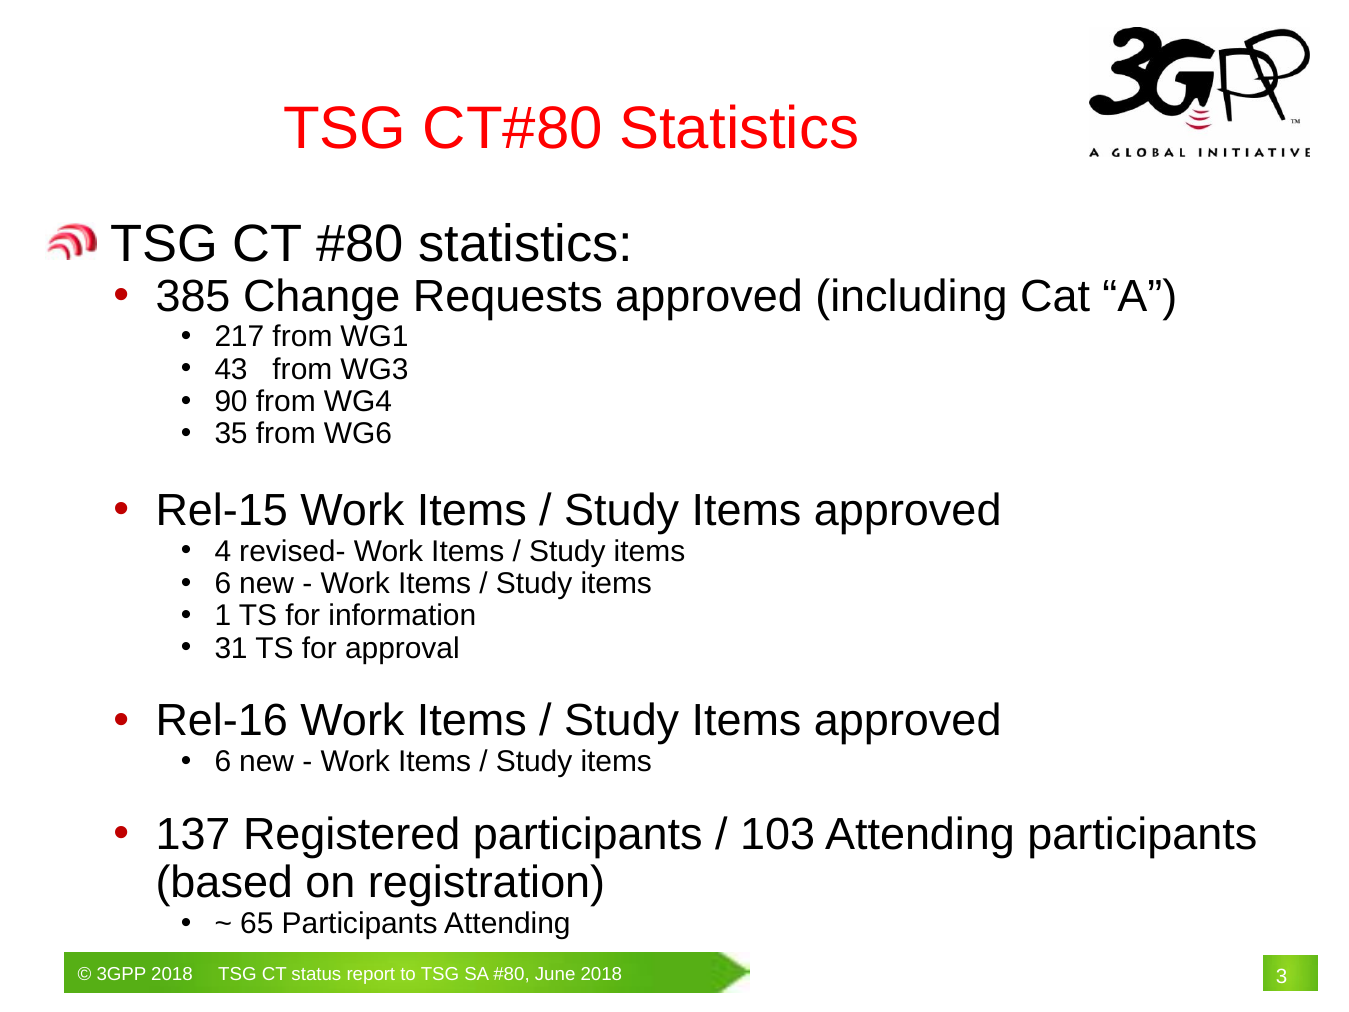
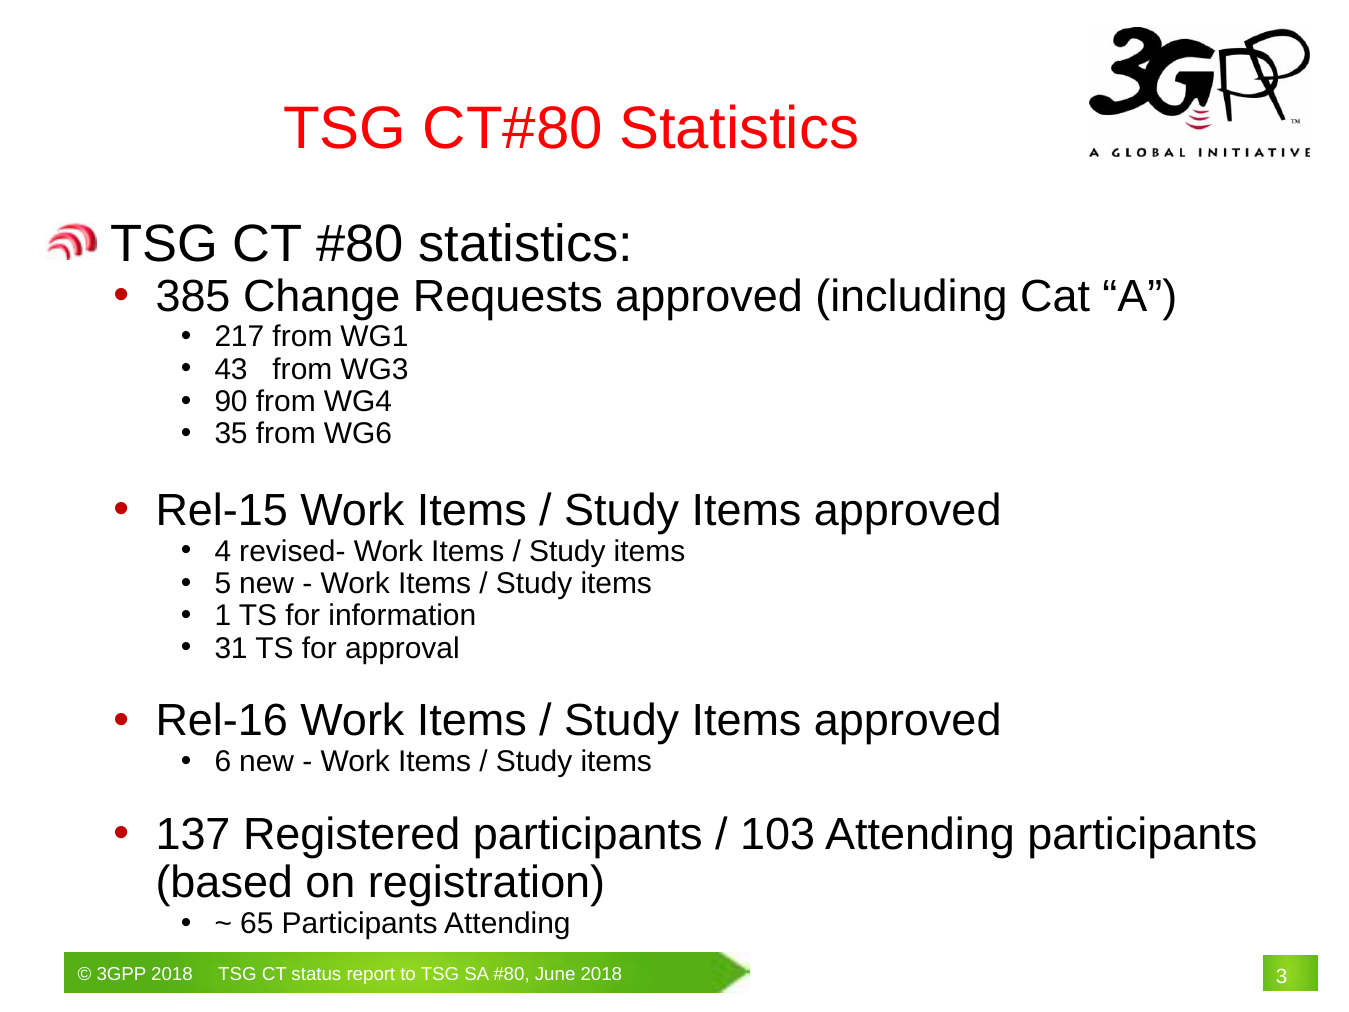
6: 6 -> 5 (223, 584)
